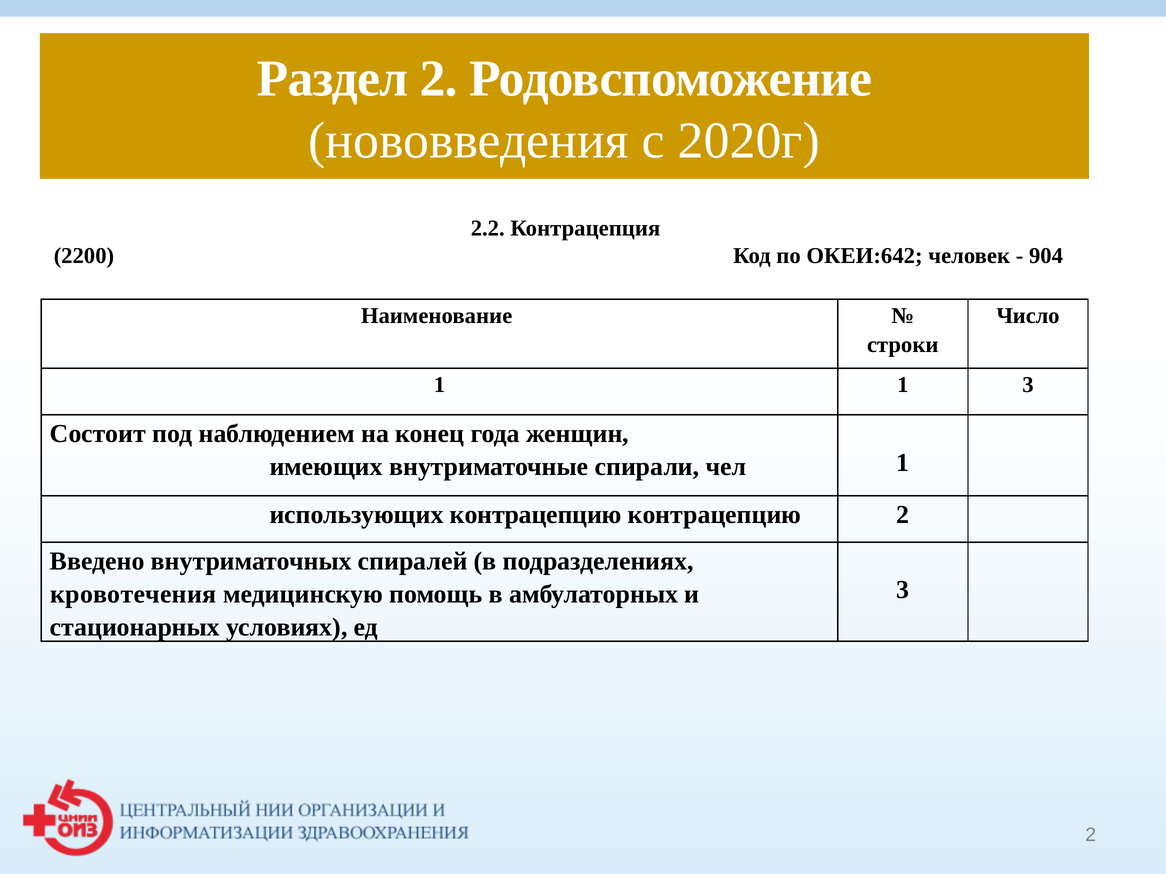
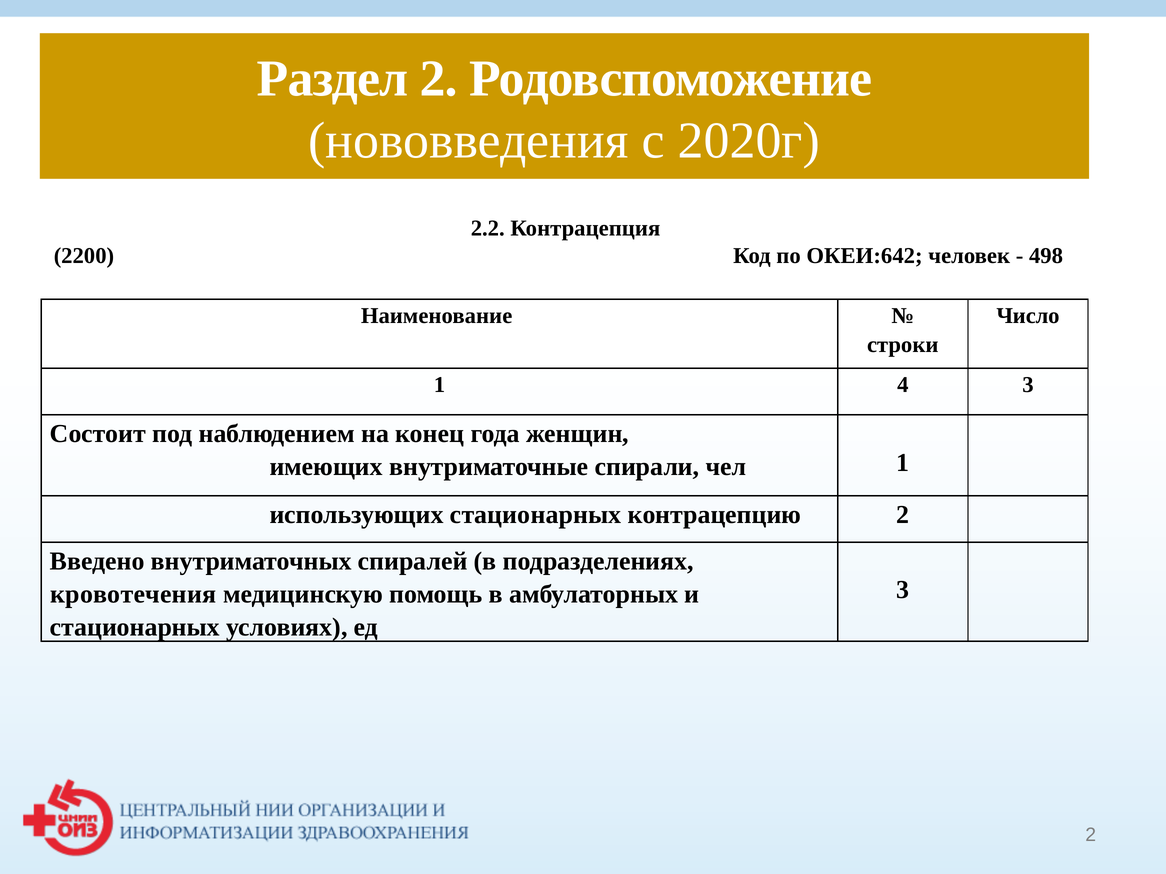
904: 904 -> 498 (1046, 256)
1 1: 1 -> 4 (903, 385)
использующих контрацепцию: контрацепцию -> стационарных (536, 515)
